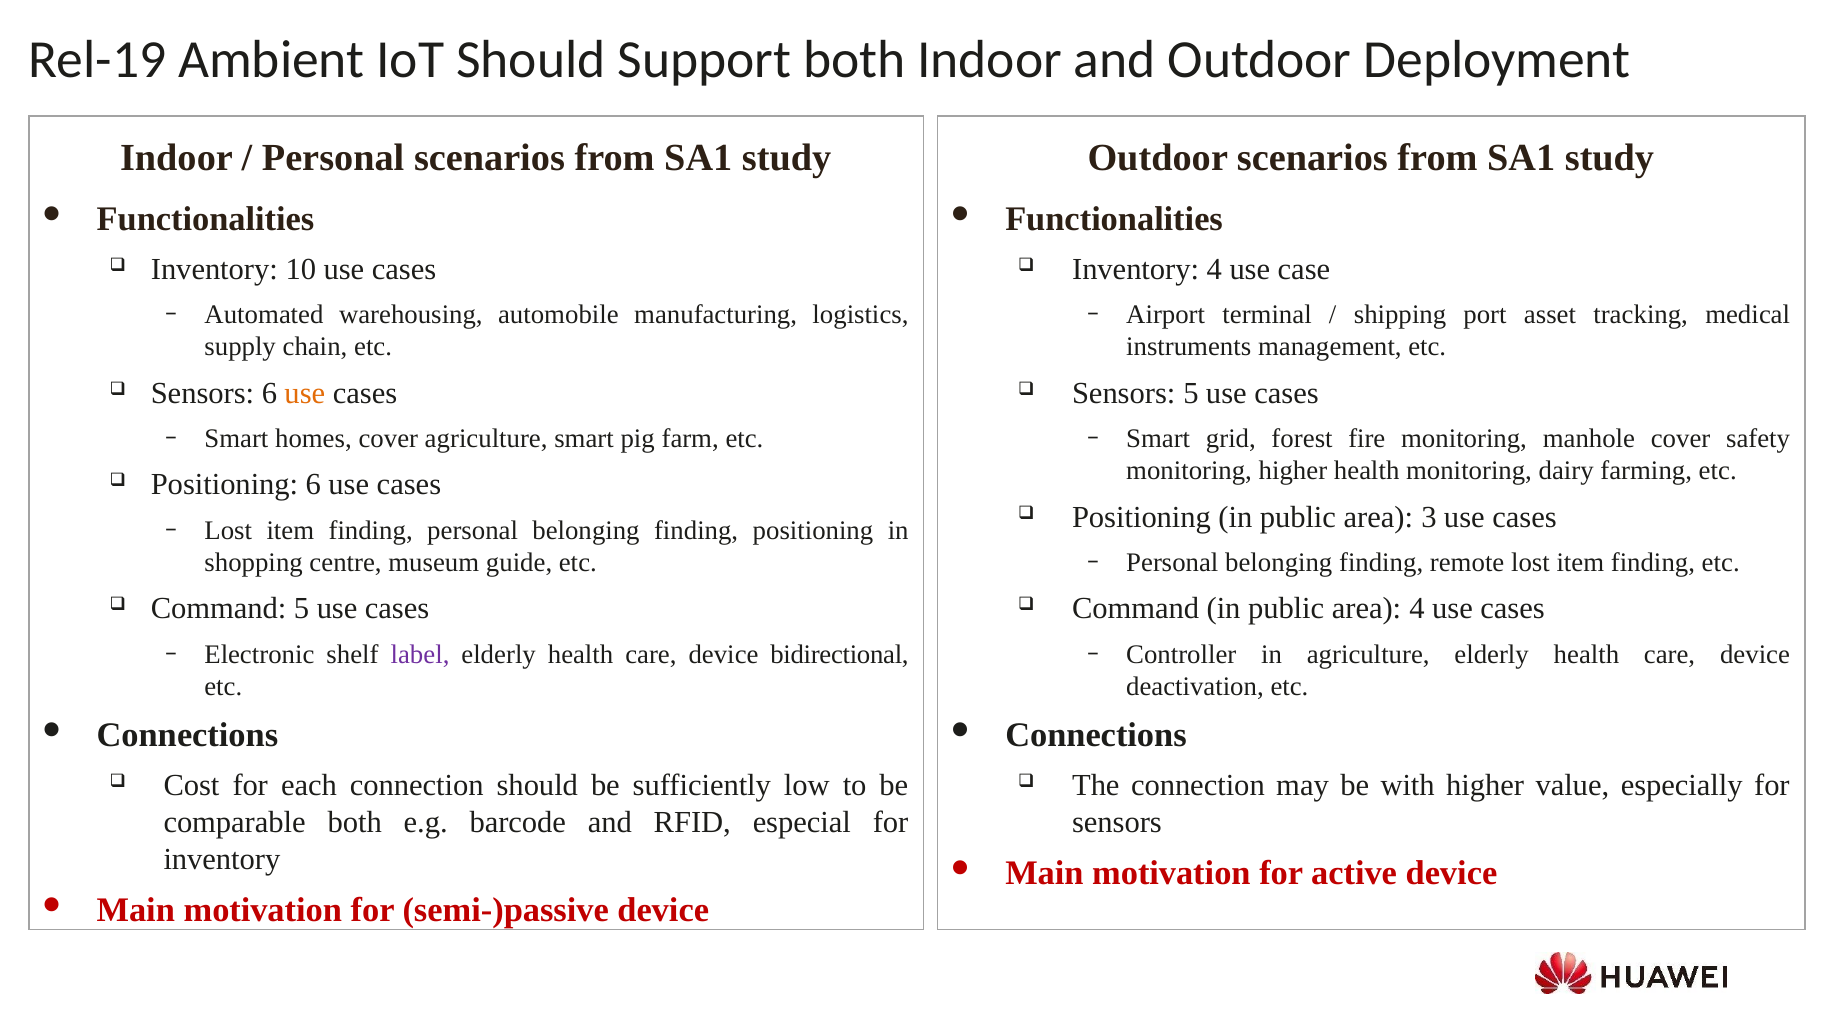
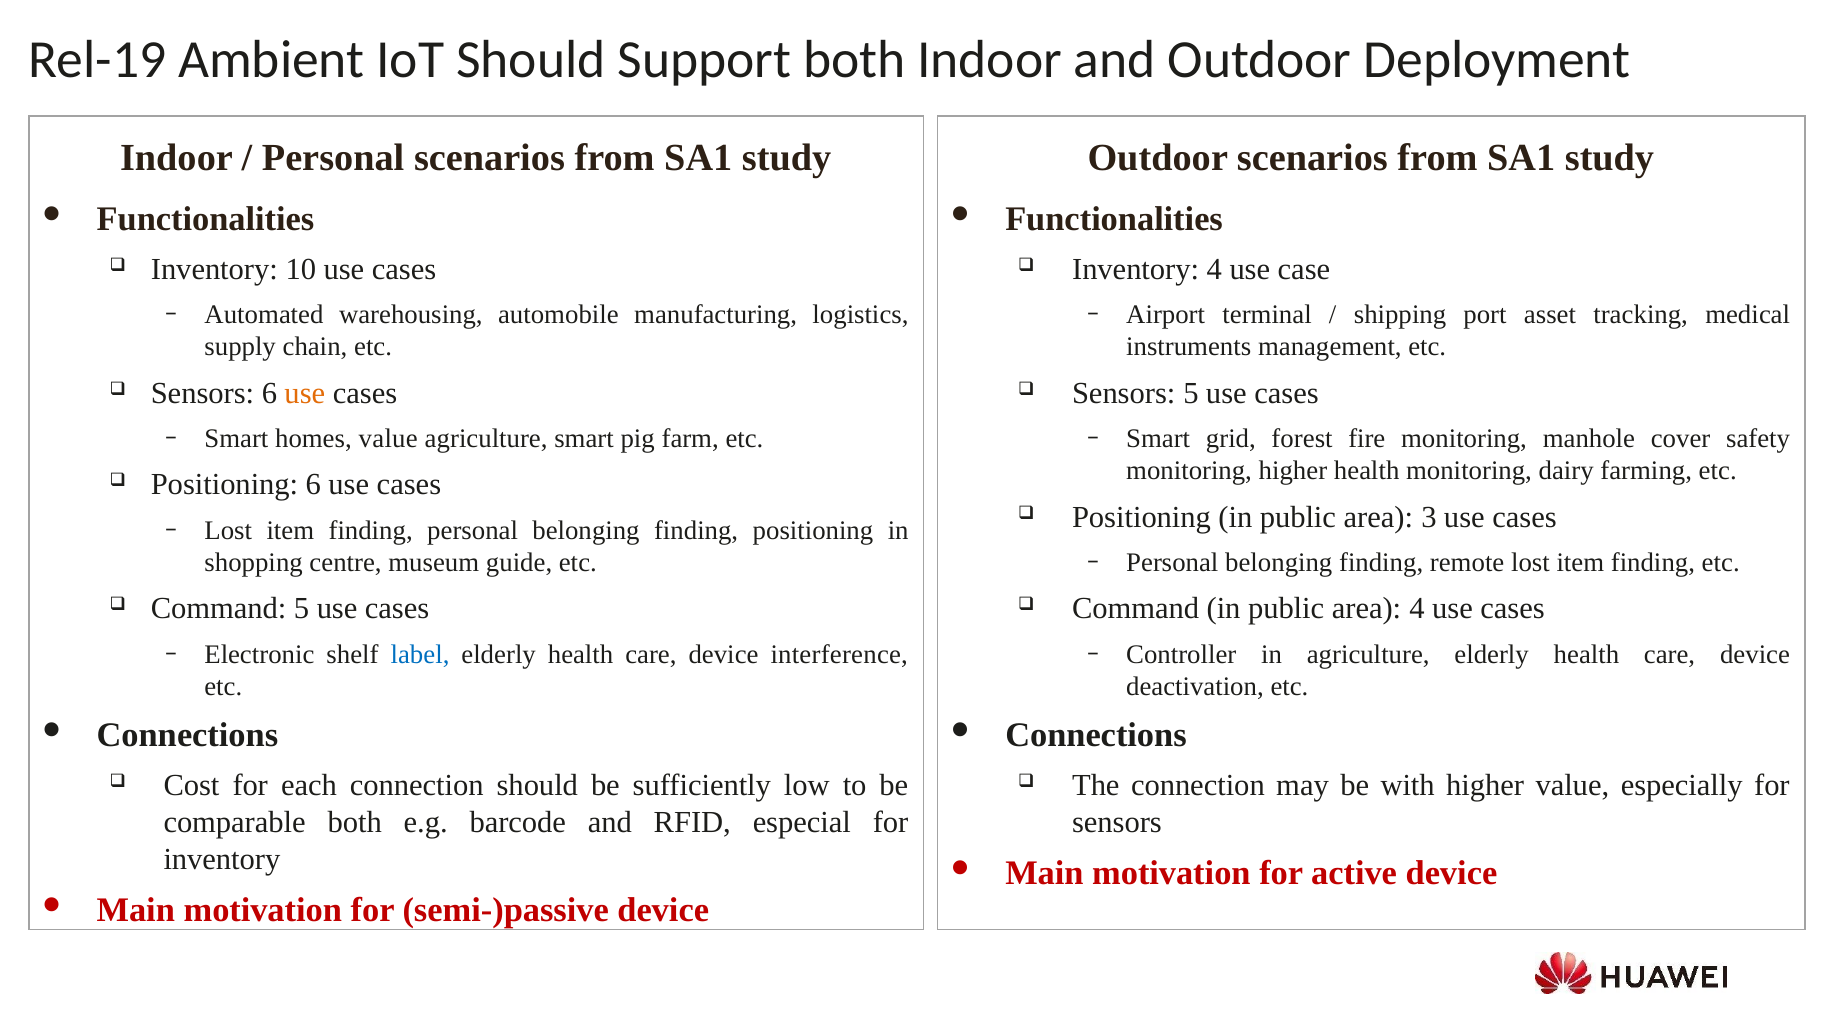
homes cover: cover -> value (388, 439)
label colour: purple -> blue (420, 654)
bidirectional: bidirectional -> interference (839, 654)
